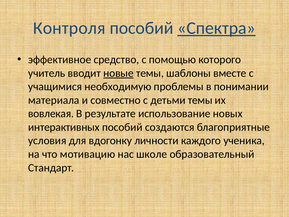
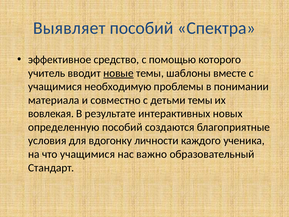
Контроля: Контроля -> Выявляет (69, 28)
Спектра underline: present -> none (217, 28)
использование: использование -> интерактивных (174, 114)
интерактивных: интерактивных -> определенную (64, 127)
что мотивацию: мотивацию -> учащимися (88, 154)
школе: школе -> важно (152, 154)
